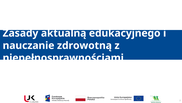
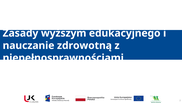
aktualną: aktualną -> wyższym (64, 33)
